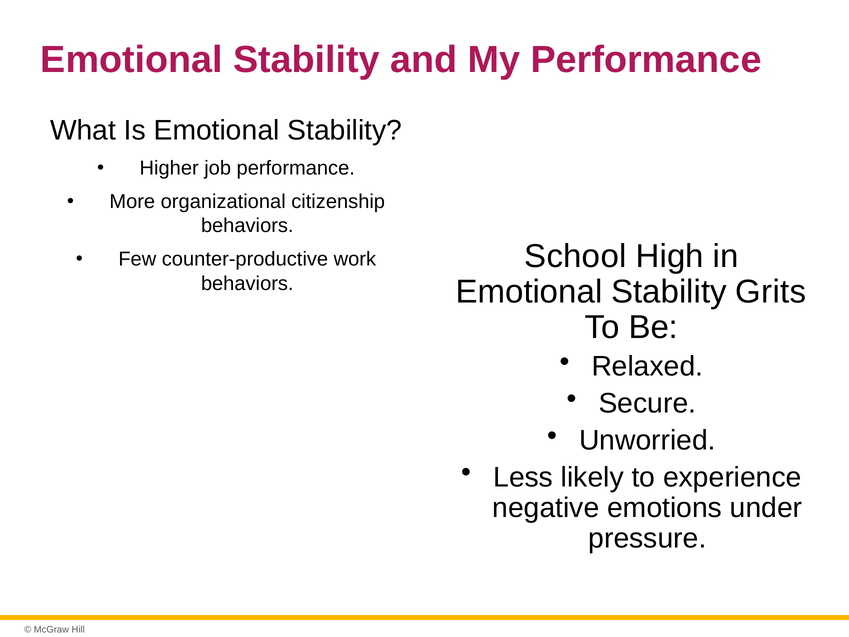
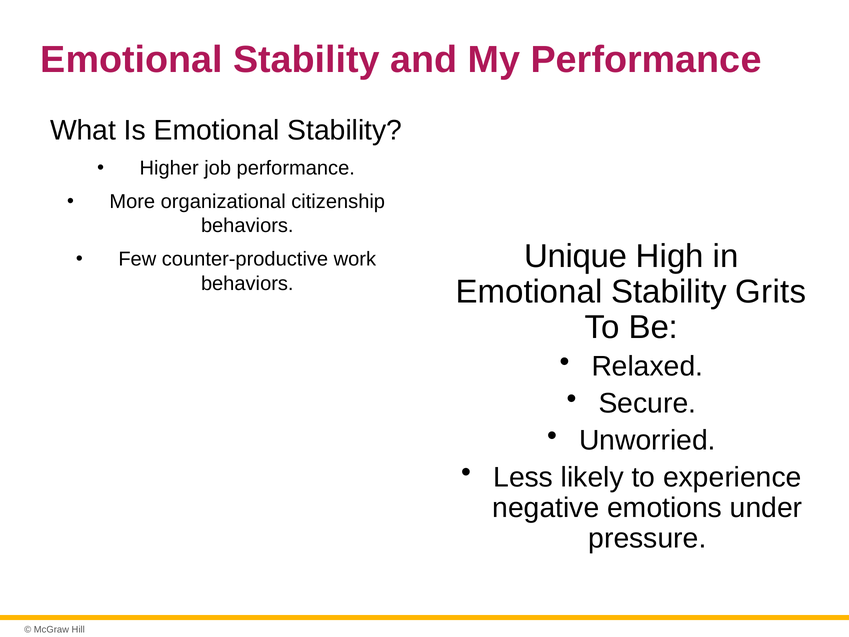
School: School -> Unique (576, 256)
